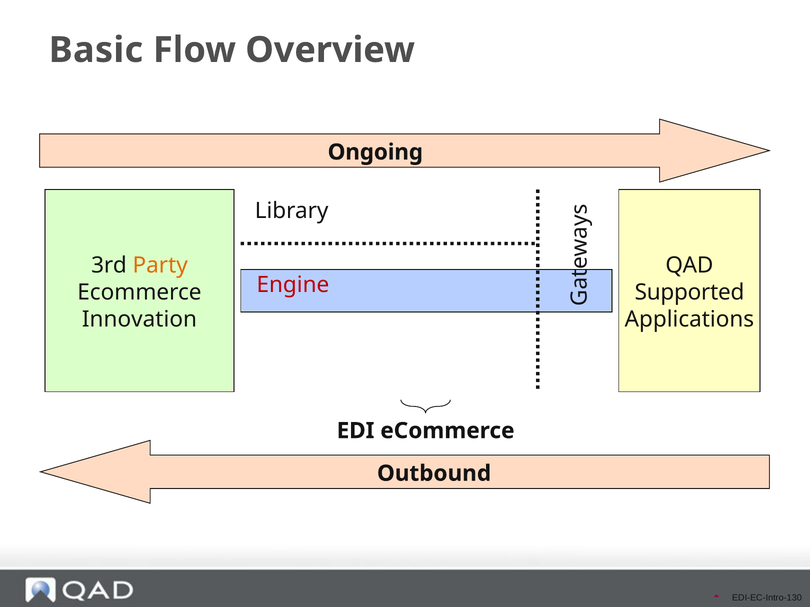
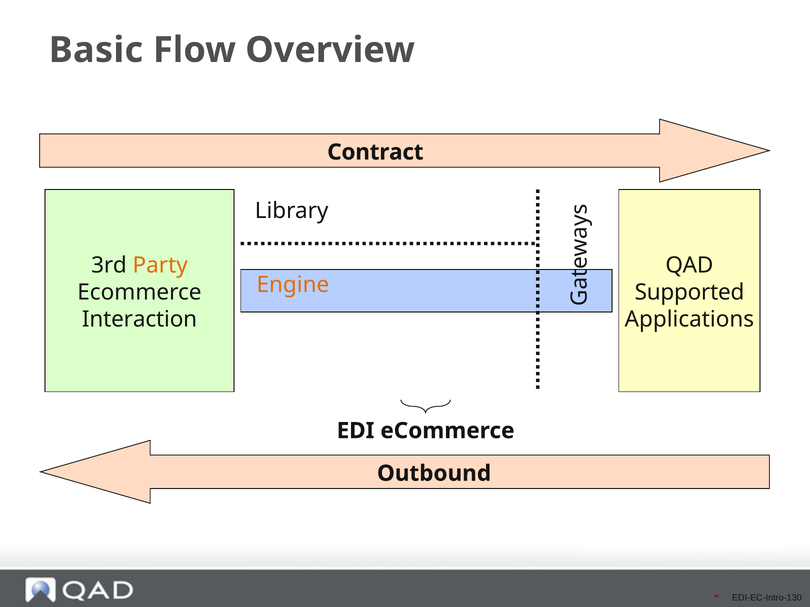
Ongoing: Ongoing -> Contract (375, 152)
Engine colour: red -> orange (293, 285)
Innovation: Innovation -> Interaction (140, 320)
